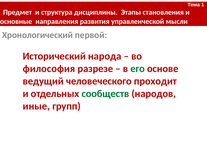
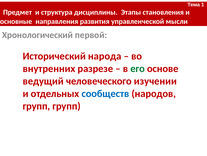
философия: философия -> внутренних (49, 68)
проходит: проходит -> изучении (155, 81)
сообществ colour: green -> blue (105, 93)
иные: иные -> групп (36, 106)
